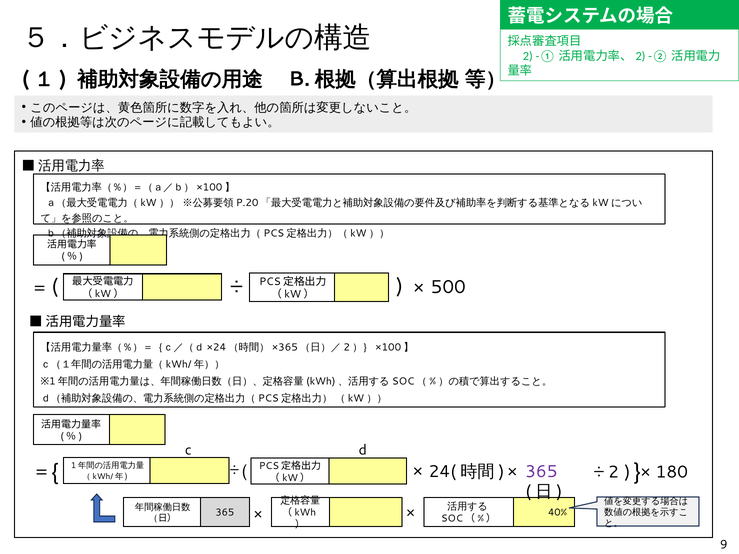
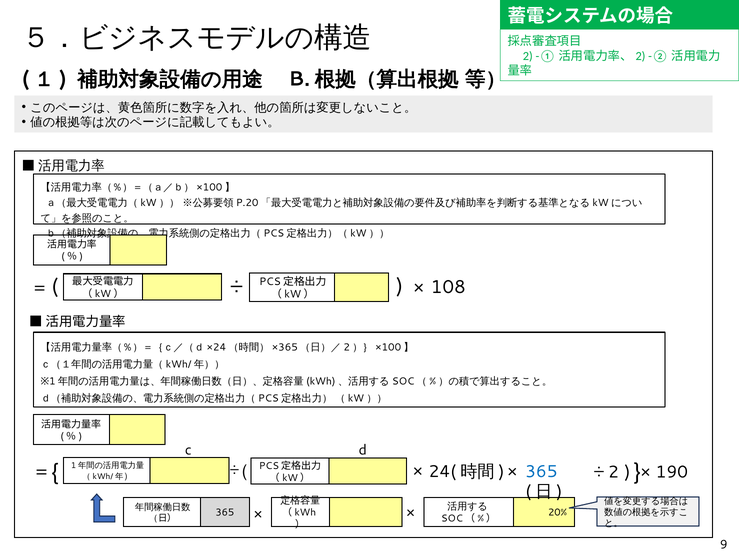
500: 500 -> 108 (448, 287)
180: 180 -> 190 (672, 472)
365 colour: purple -> blue (541, 472)
40%: 40% -> 20% (558, 513)
